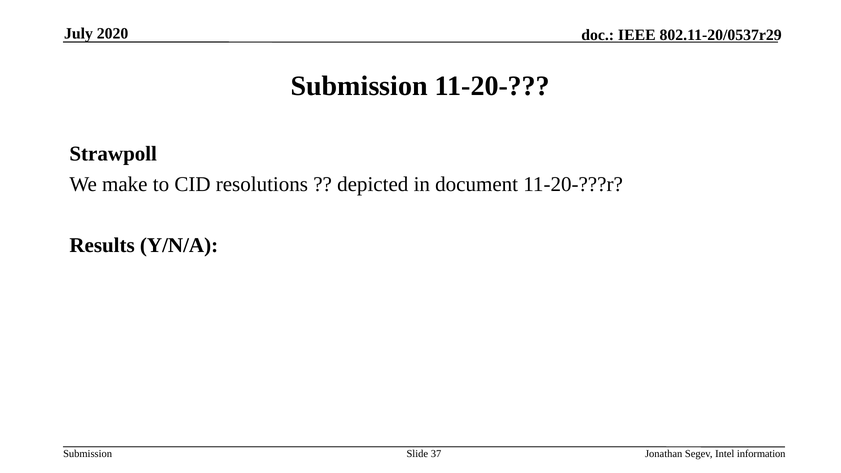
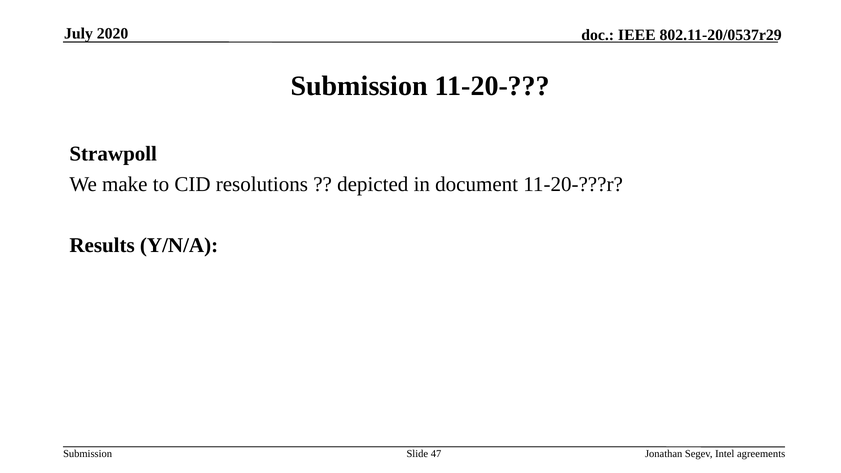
37: 37 -> 47 (436, 454)
information: information -> agreements (761, 454)
